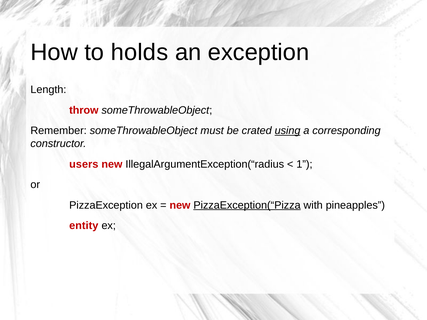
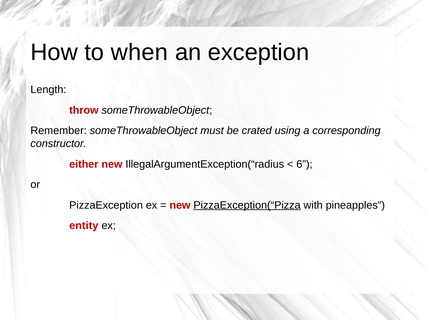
holds: holds -> when (139, 52)
using underline: present -> none (288, 131)
users: users -> either (84, 164)
1: 1 -> 6 (304, 164)
